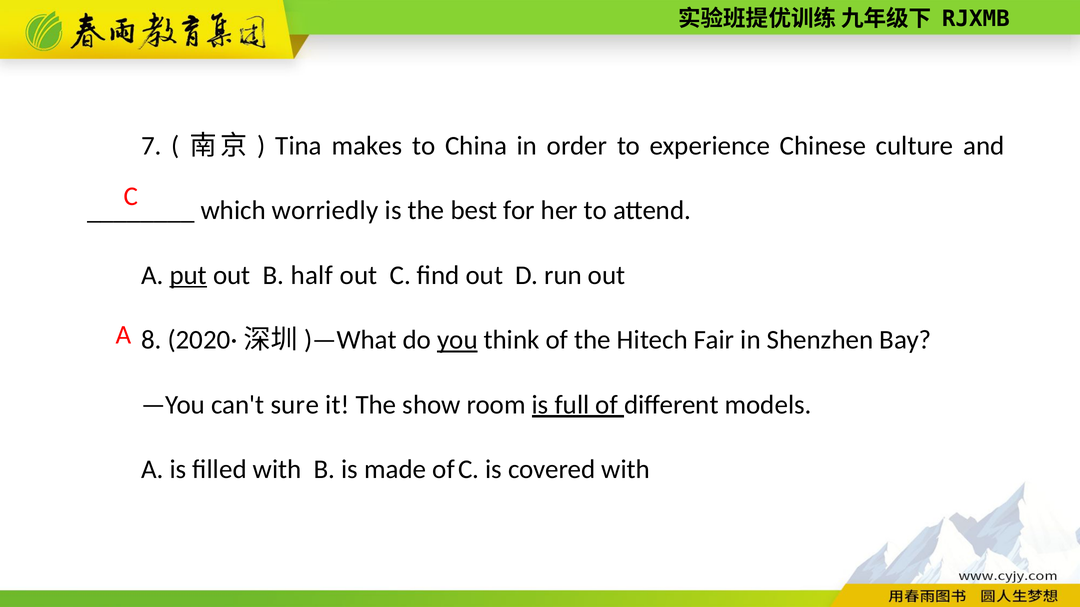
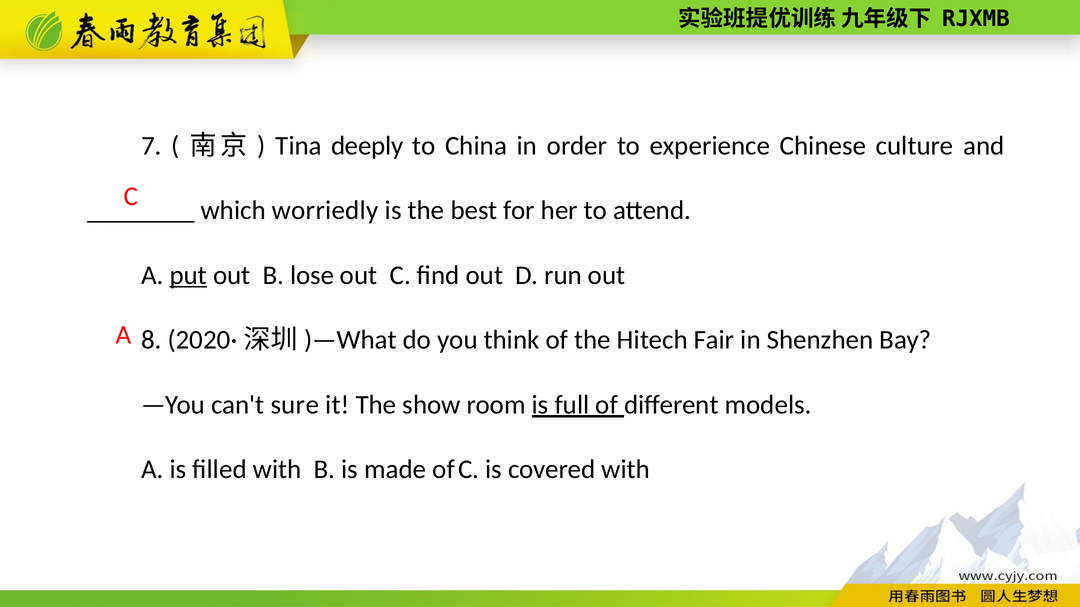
makes: makes -> deeply (367, 146)
half: half -> lose (312, 275)
you underline: present -> none (457, 340)
